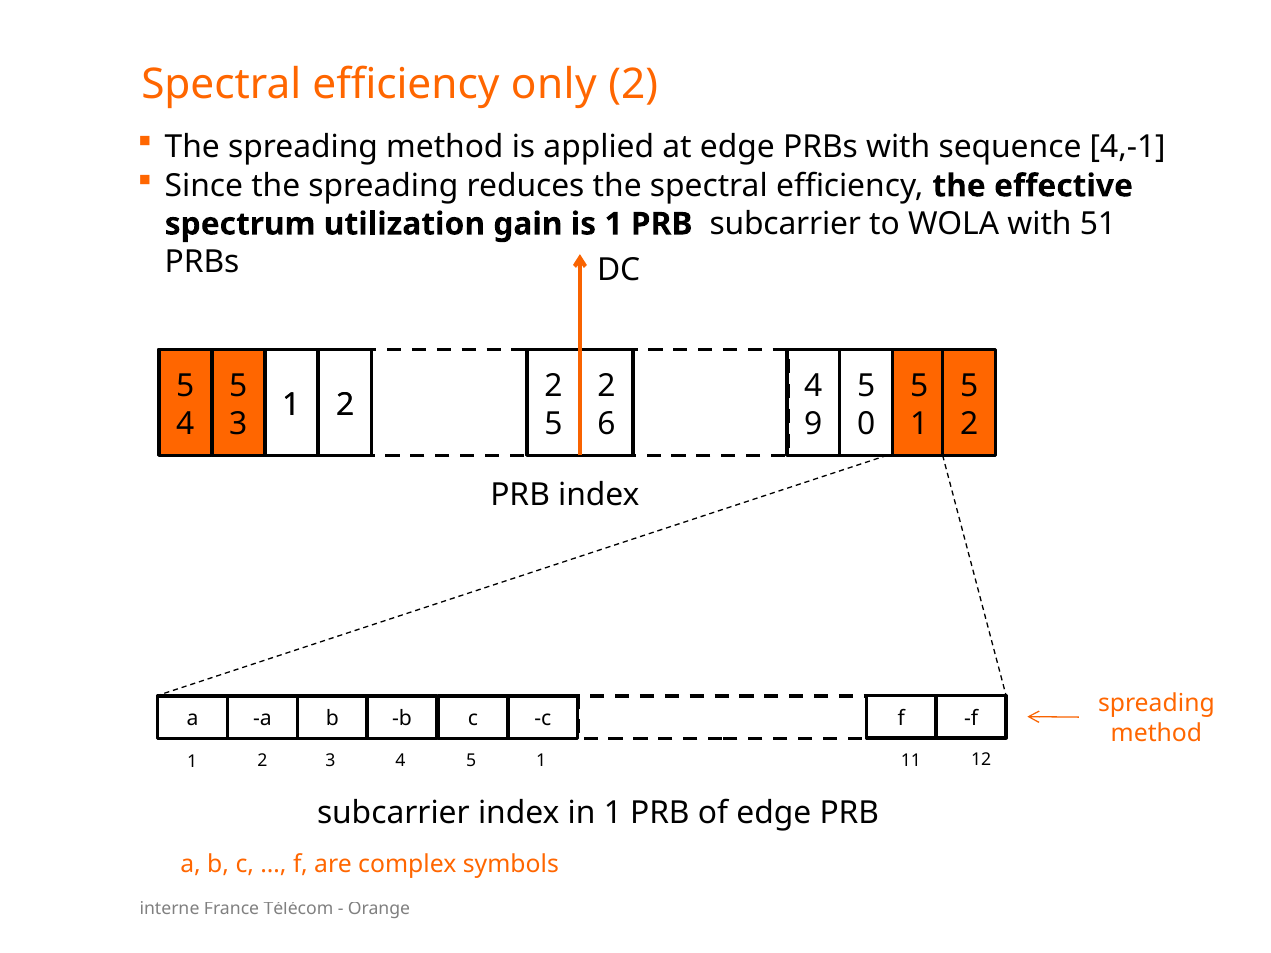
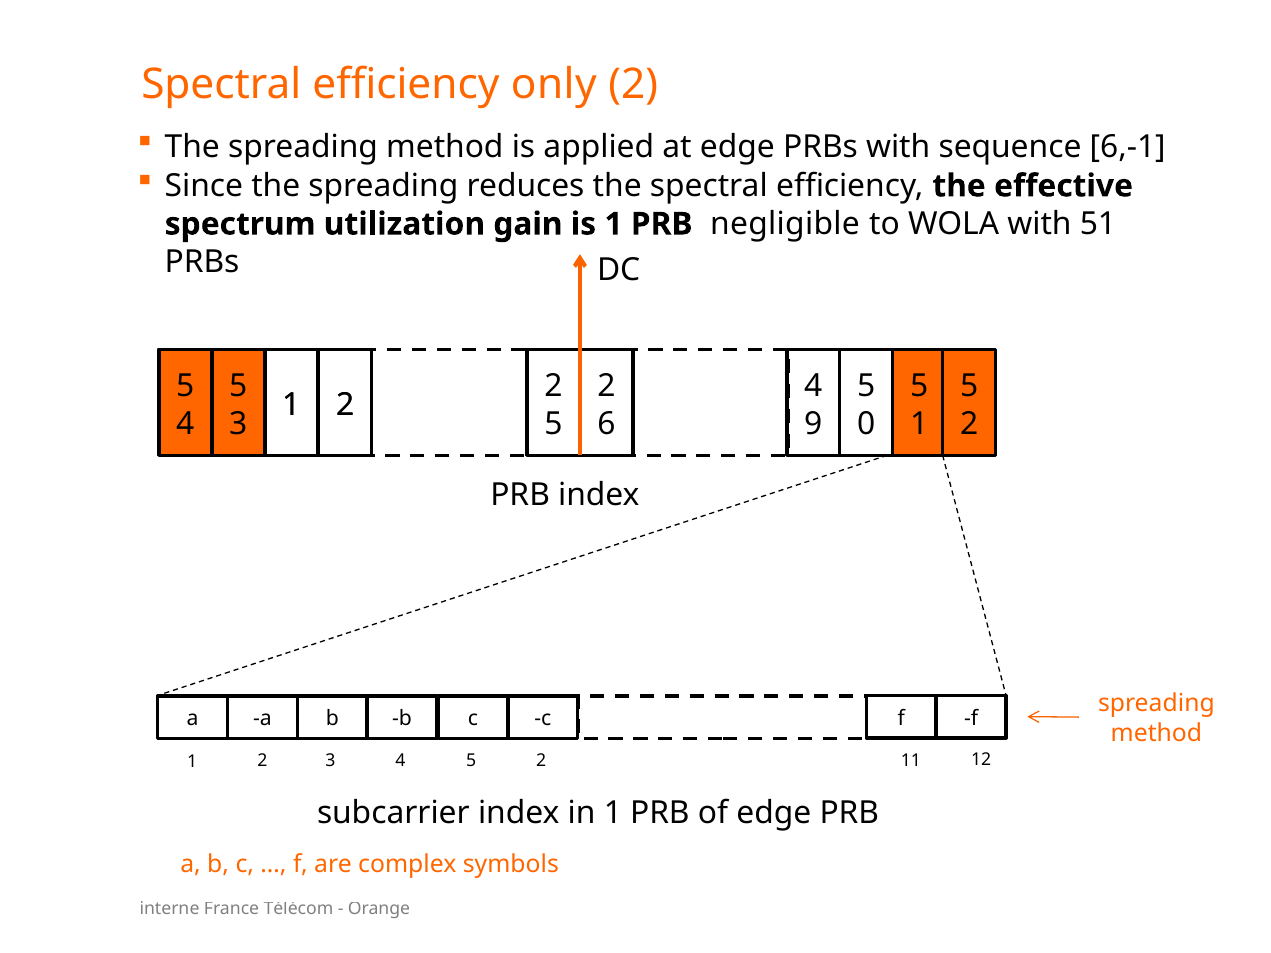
4,-1: 4,-1 -> 6,-1 (1128, 147)
PRB subcarrier: subcarrier -> negligible (785, 224)
4 5 1: 1 -> 2 (541, 761)
